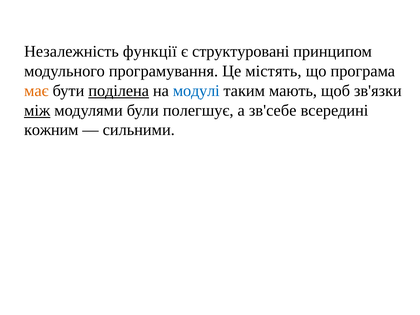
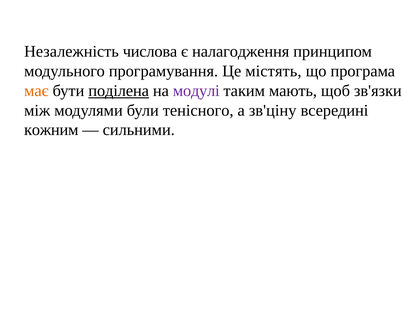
функції: функції -> числова (150, 51)
структуровані: структуровані -> налагодження (241, 51)
модулі colour: blue -> purple (196, 91)
між underline: present -> none (37, 110)
полегшує: полегшує -> тенісного (198, 110)
зв'себе: зв'себе -> зв'ціну (273, 110)
